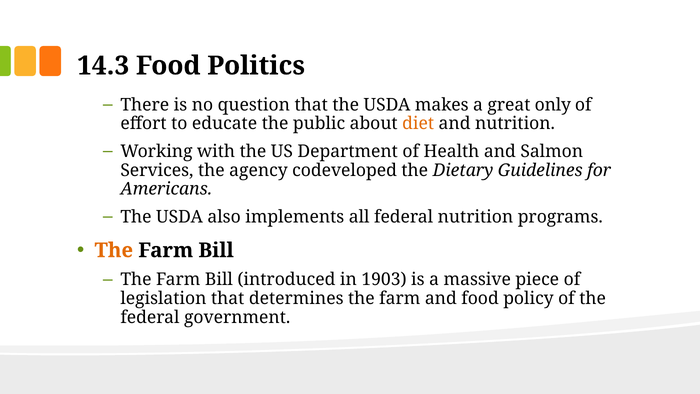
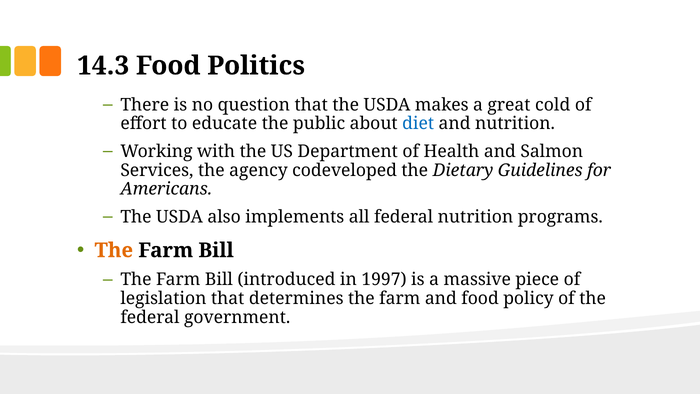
only: only -> cold (553, 105)
diet colour: orange -> blue (418, 124)
1903: 1903 -> 1997 (384, 280)
